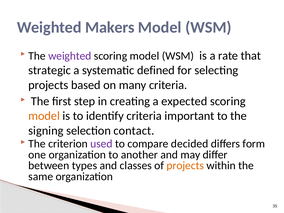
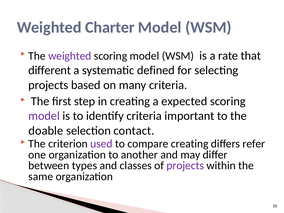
Makers: Makers -> Charter (110, 27)
strategic: strategic -> different (50, 70)
model colour: orange -> purple (44, 116)
signing: signing -> doable (46, 131)
compare decided: decided -> creating (190, 144)
form: form -> refer (254, 144)
projects colour: orange -> purple (185, 166)
